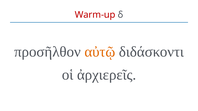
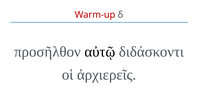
αὐτῷ colour: orange -> black (100, 52)
